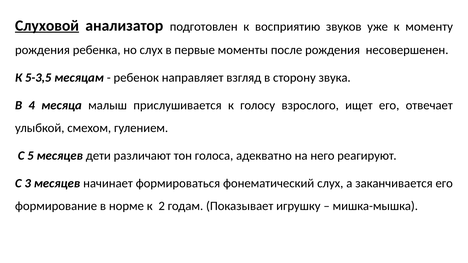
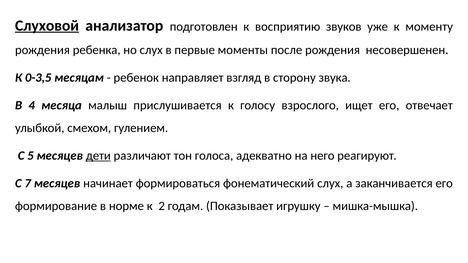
5-3,5: 5-3,5 -> 0-3,5 (38, 78)
дети underline: none -> present (98, 156)
3: 3 -> 7 (28, 183)
